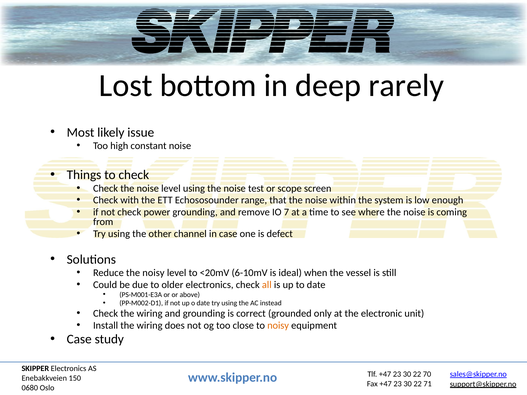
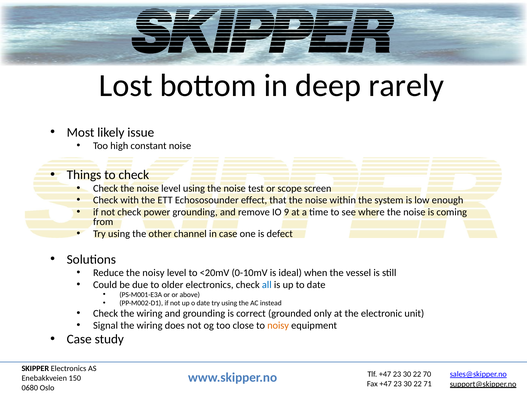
range: range -> effect (254, 200)
7: 7 -> 9 (286, 212)
6-10mV: 6-10mV -> 0-10mV (250, 273)
all colour: orange -> blue (267, 285)
Install: Install -> Signal (106, 326)
